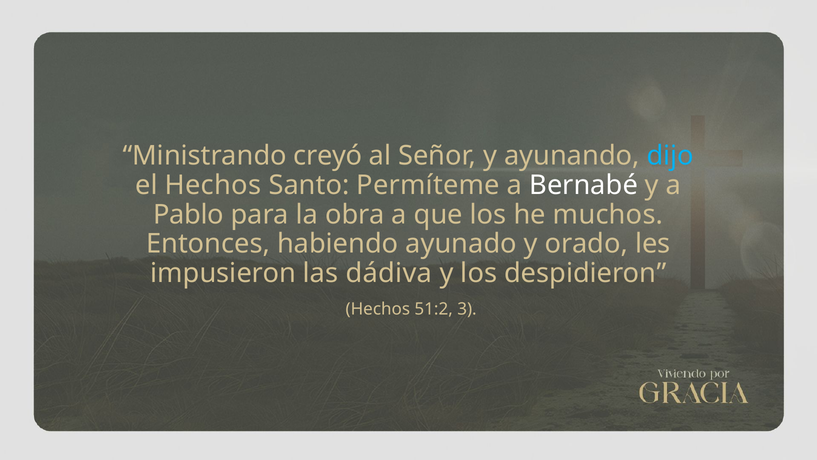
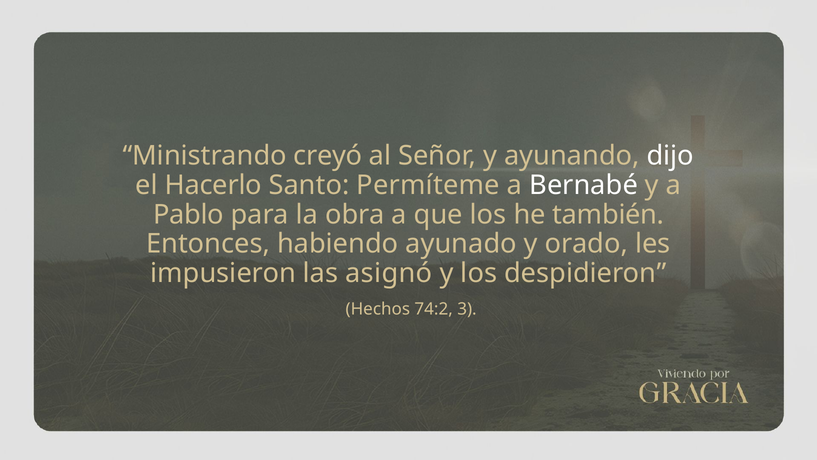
dijo colour: light blue -> white (670, 155)
el Hechos: Hechos -> Hacerlo (213, 185)
muchos: muchos -> también (608, 214)
dádiva: dádiva -> asignó (389, 273)
51:2: 51:2 -> 74:2 (434, 309)
